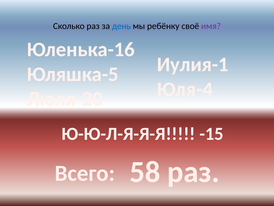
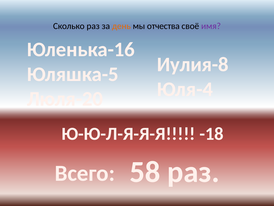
день colour: blue -> orange (121, 26)
ребёнку: ребёнку -> отчества (163, 26)
Иулия-1: Иулия-1 -> Иулия-8 (193, 64)
-15: -15 -> -18 (212, 133)
